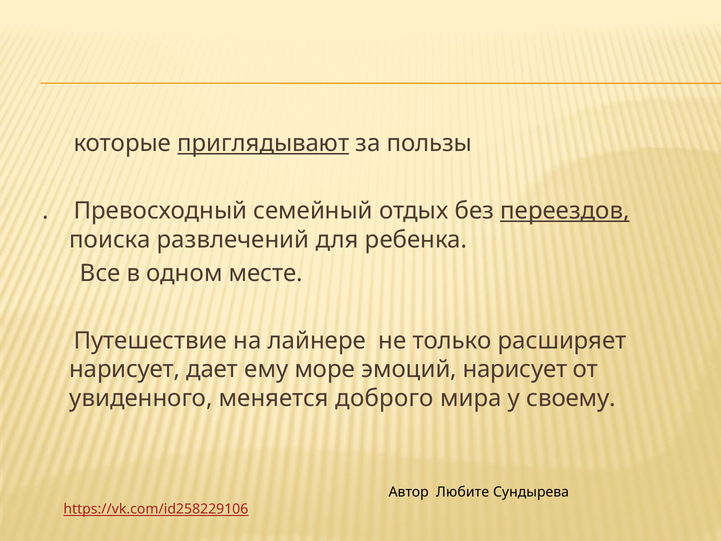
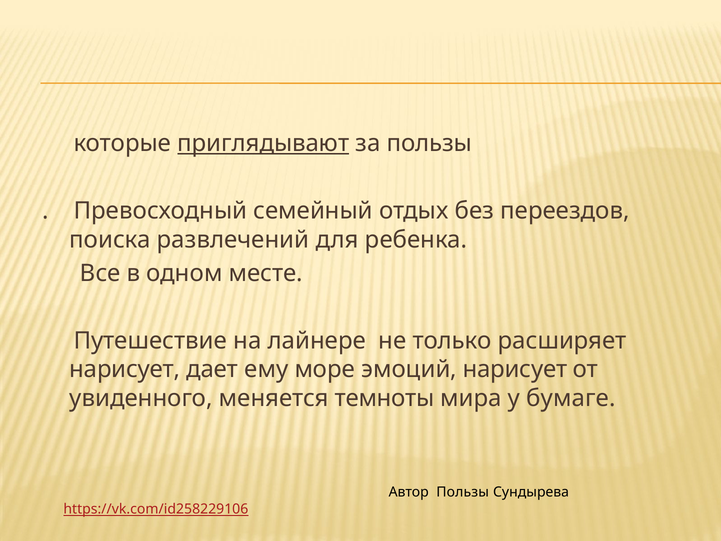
переездов underline: present -> none (565, 211)
доброго: доброго -> темноты (385, 398)
своему: своему -> бумаге (571, 398)
Автор Любите: Любите -> Пользы (463, 492)
